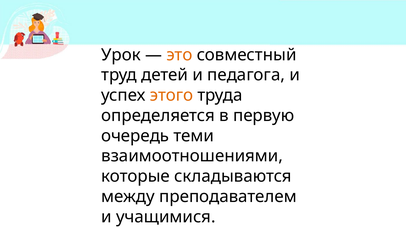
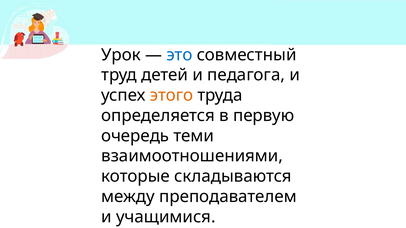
это colour: orange -> blue (179, 55)
